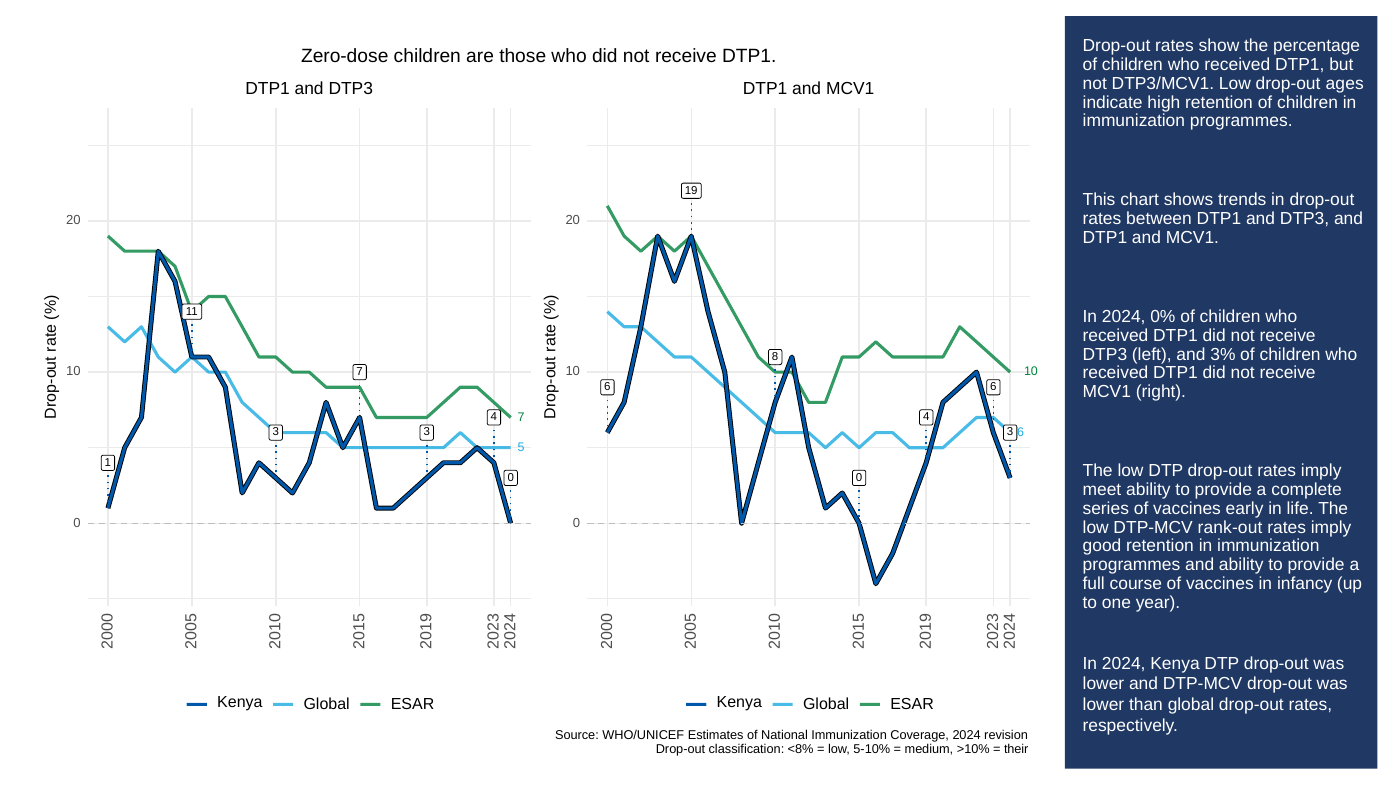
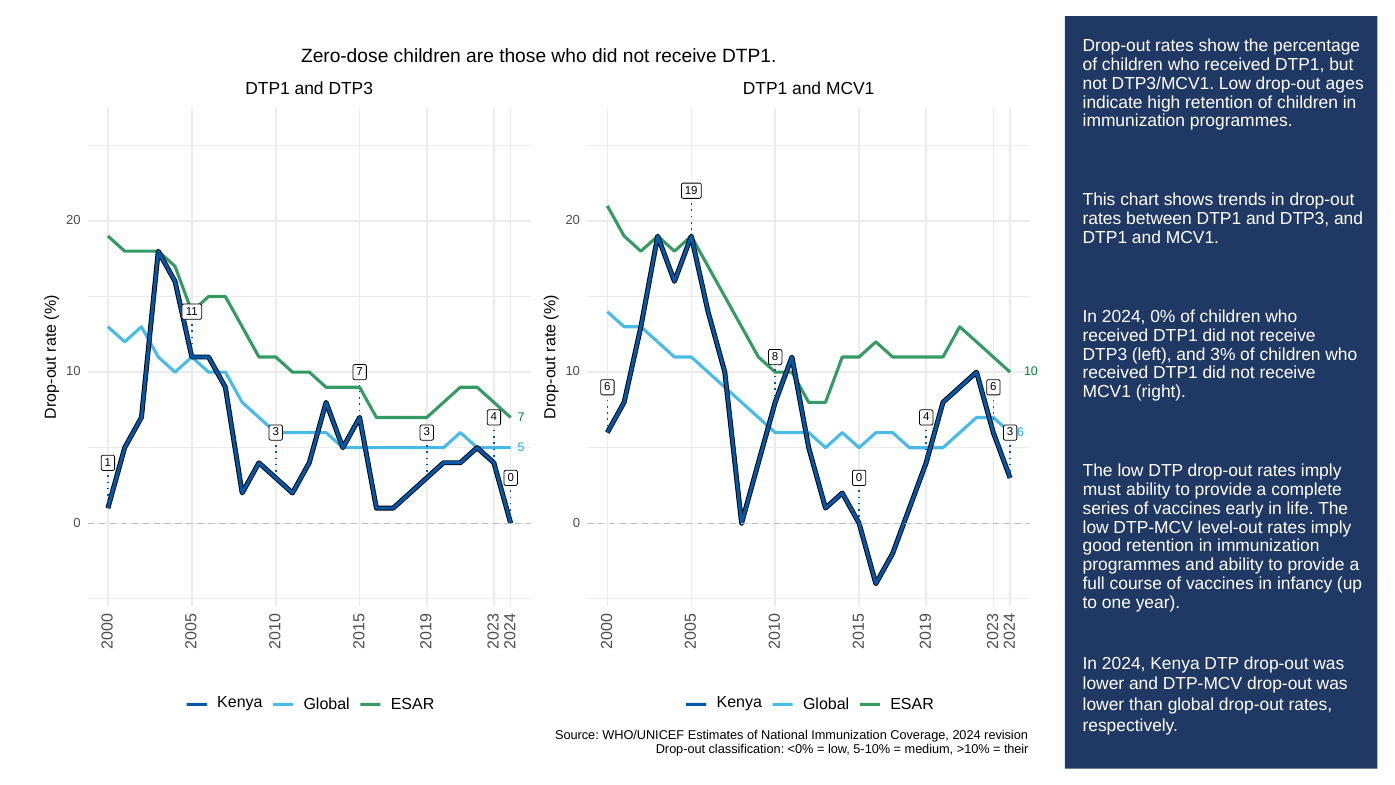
meet: meet -> must (1102, 489)
rank-out: rank-out -> level-out (1230, 527)
<8%: <8% -> <0% (801, 749)
